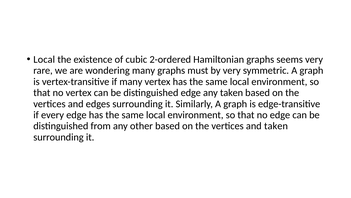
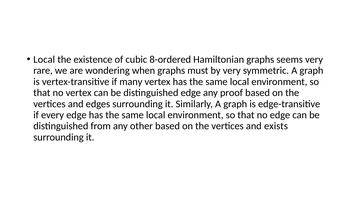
2-ordered: 2-ordered -> 8-ordered (170, 59)
wondering many: many -> when (144, 70)
any taken: taken -> proof (231, 93)
and taken: taken -> exists (276, 126)
